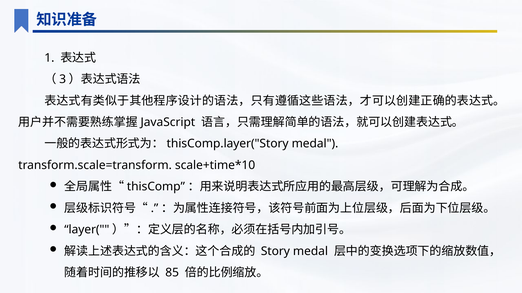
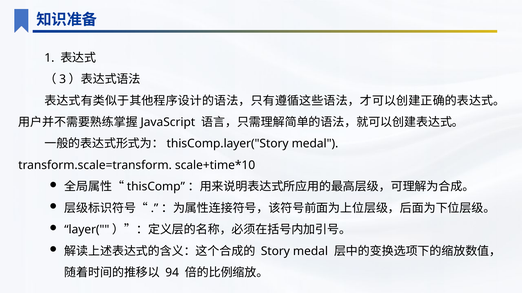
85: 85 -> 94 (172, 273)
